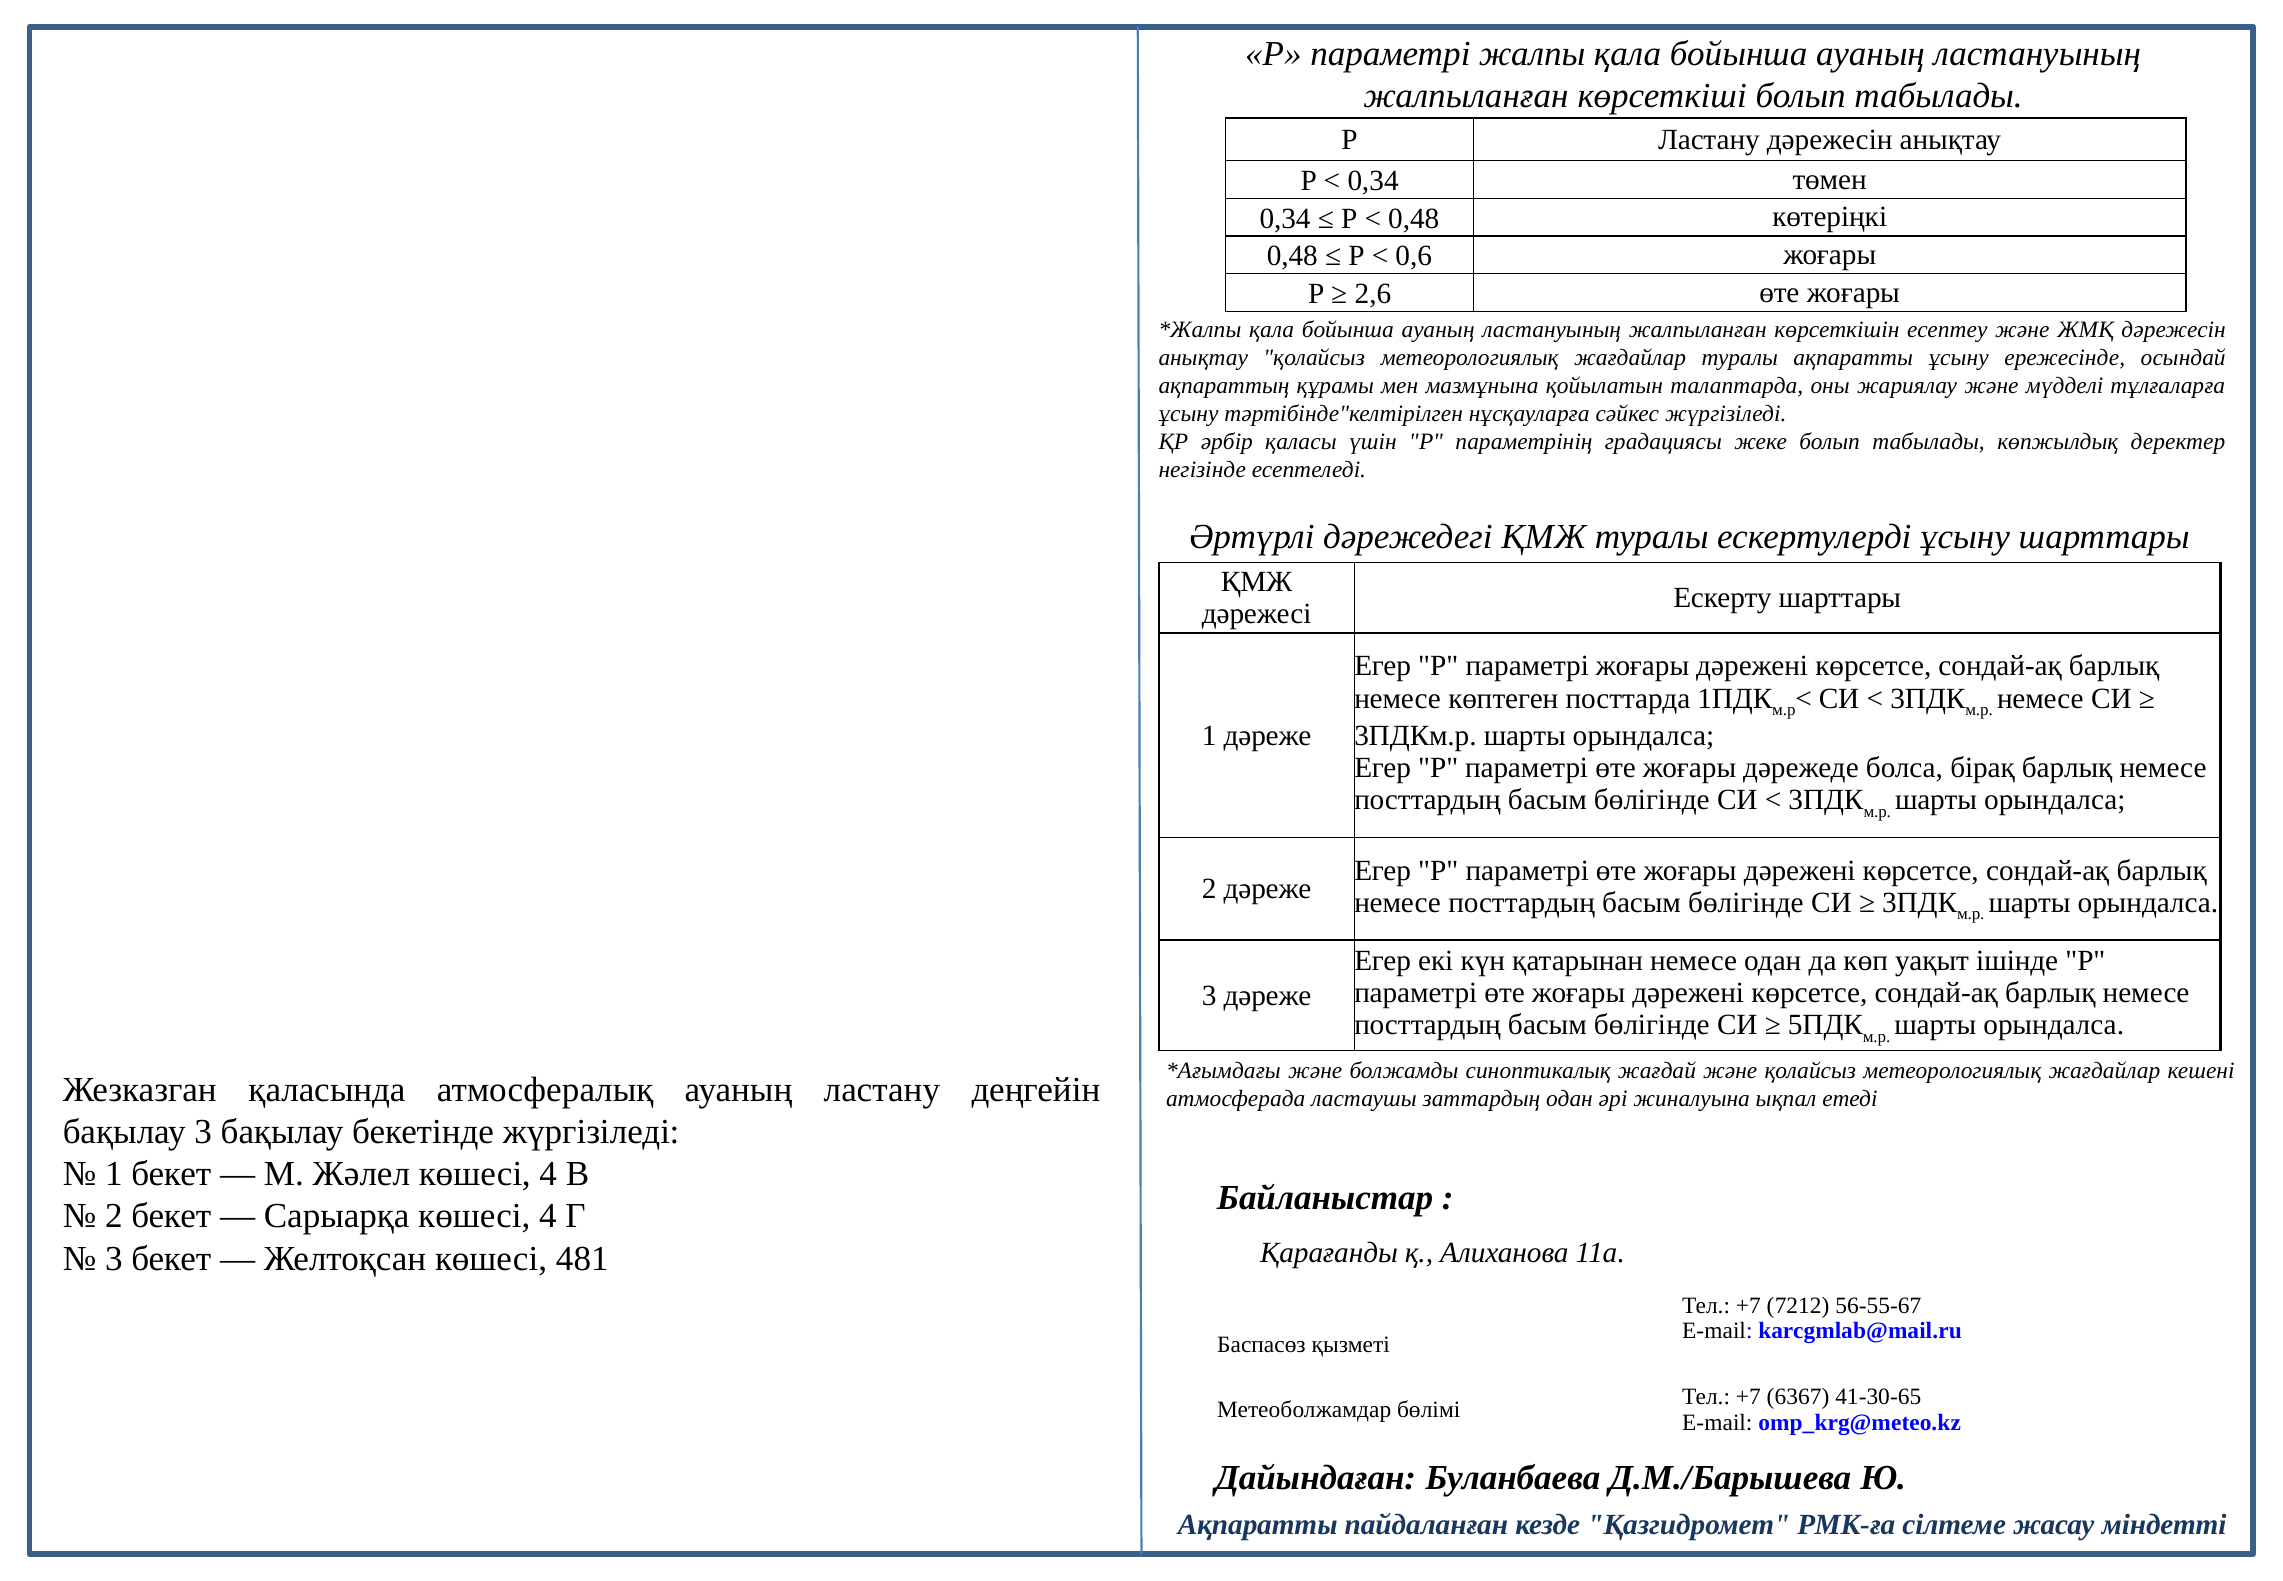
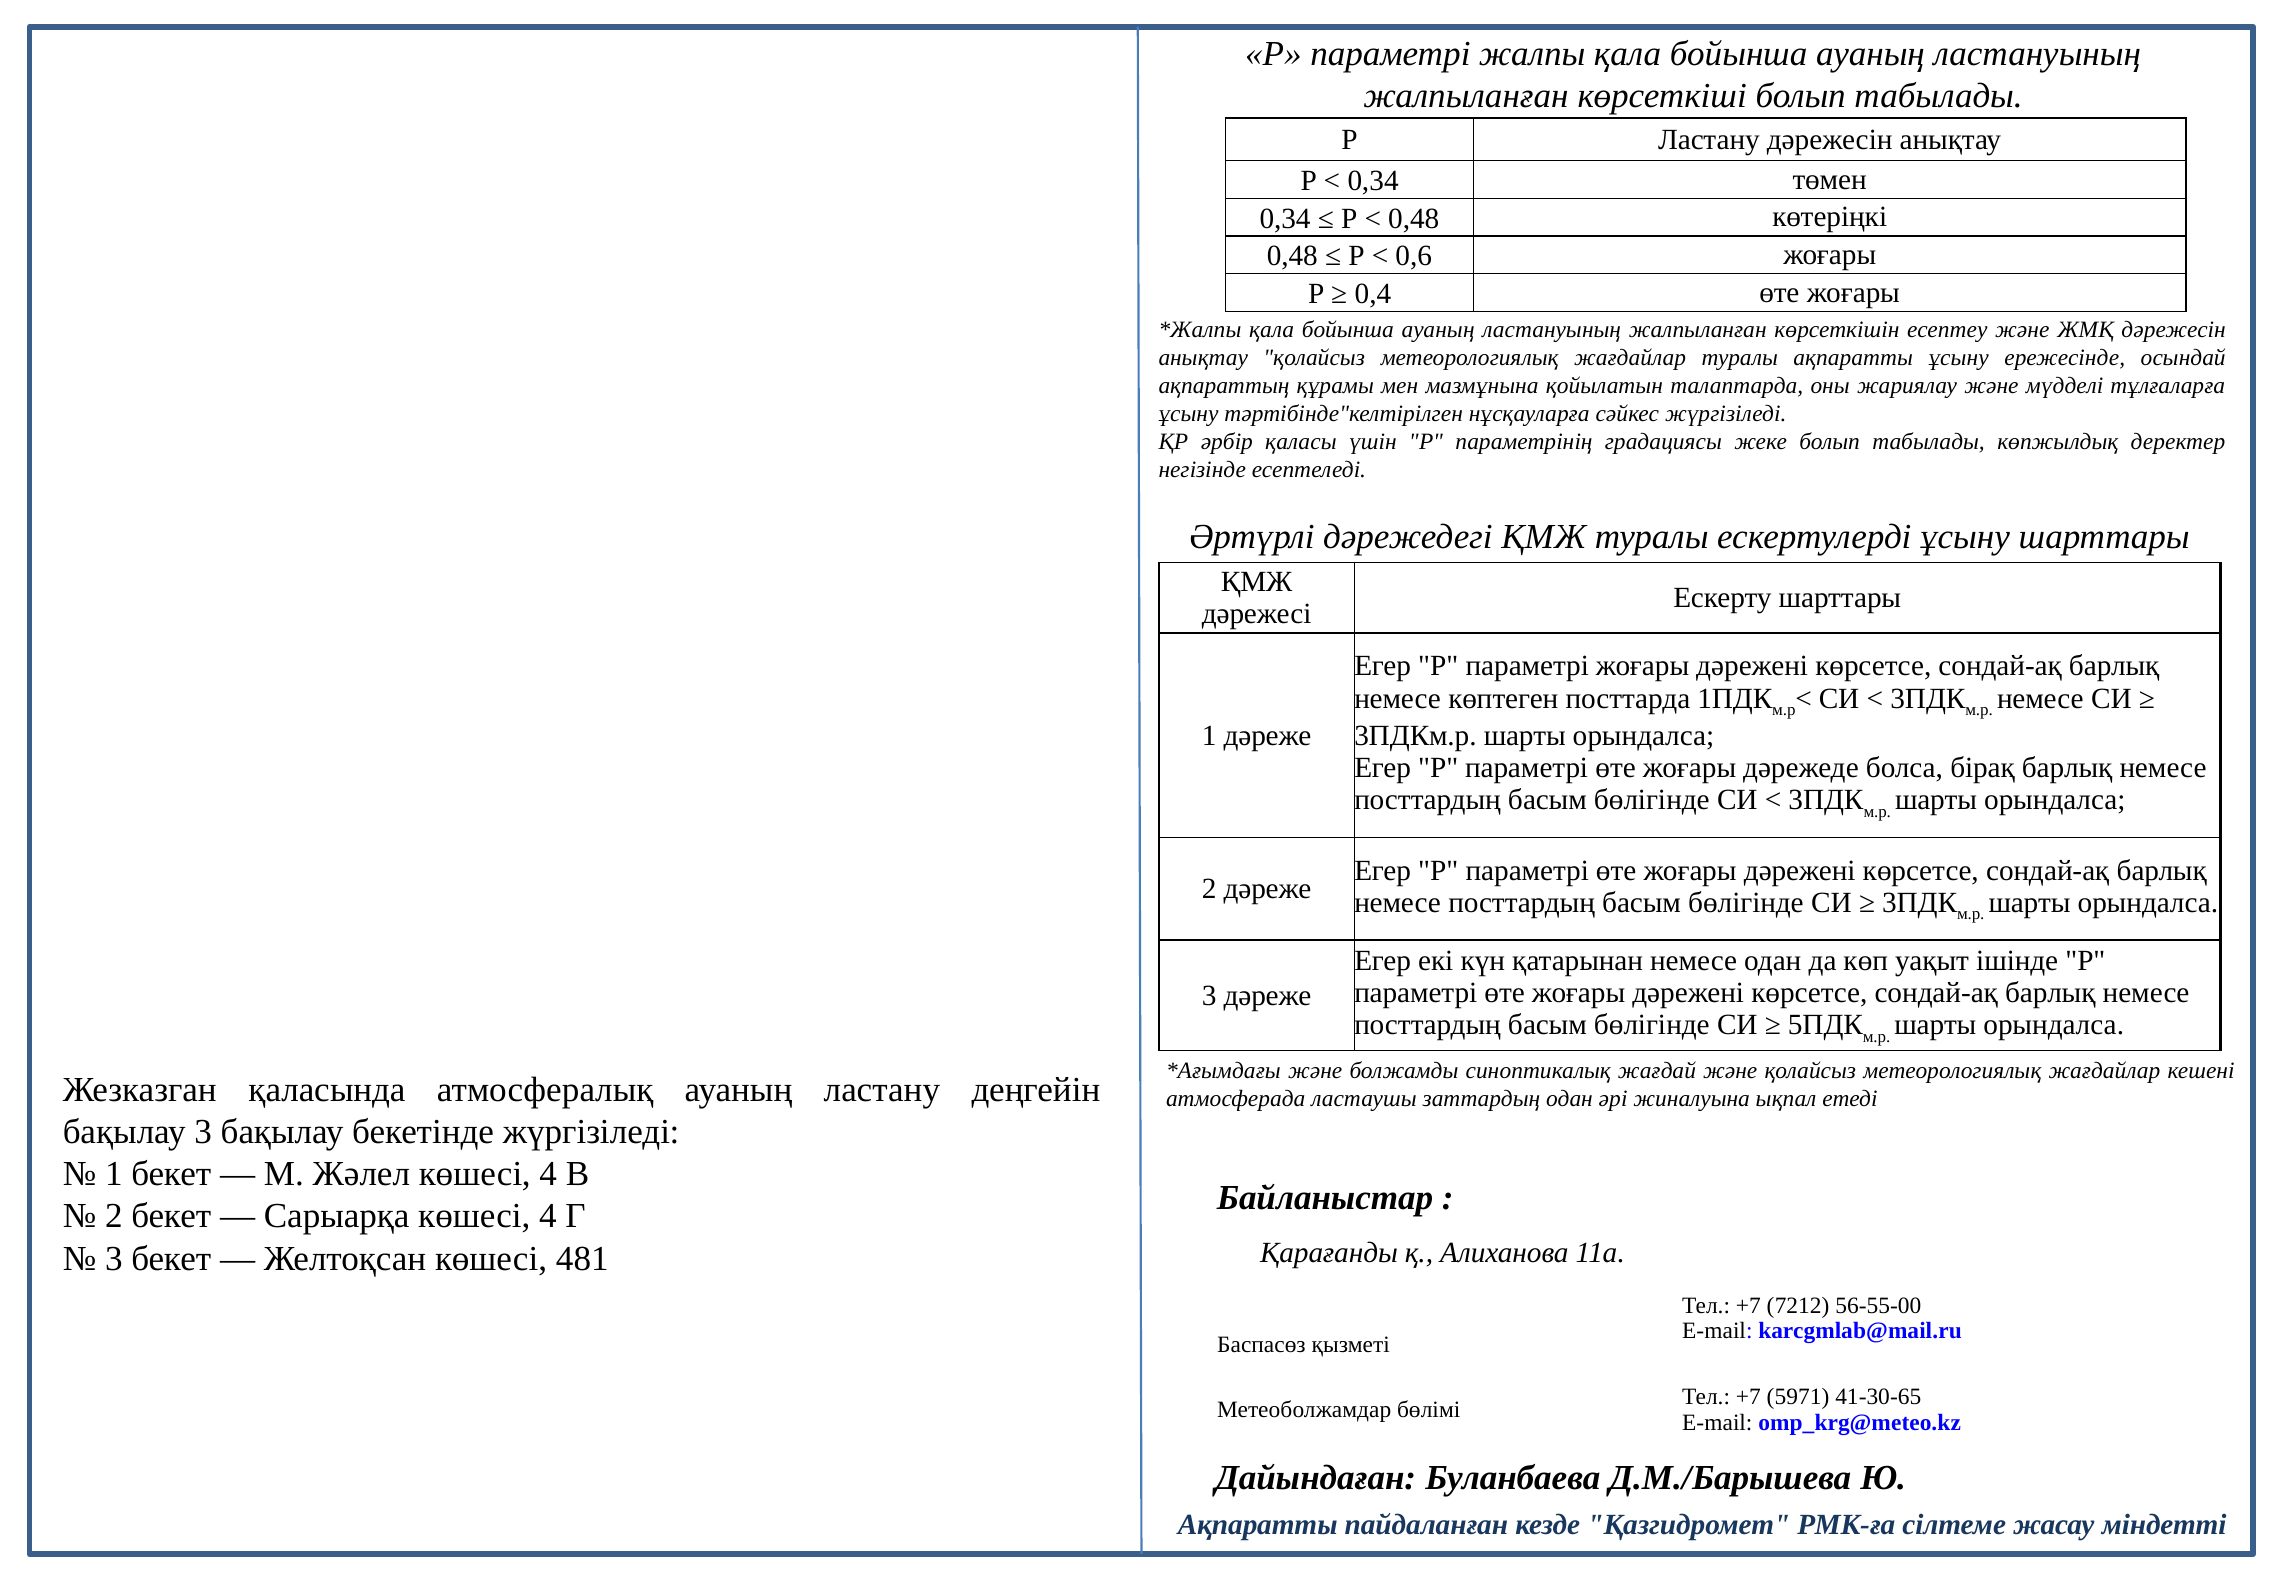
2,6: 2,6 -> 0,4 (1373, 294)
56-55-67: 56-55-67 -> 56-55-00 (1878, 1305)
6367: 6367 -> 5971 (1798, 1396)
